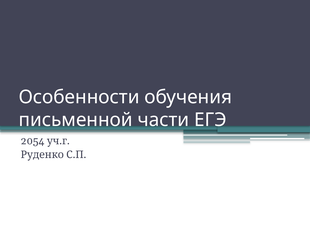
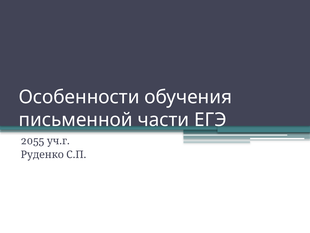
2054: 2054 -> 2055 (33, 141)
